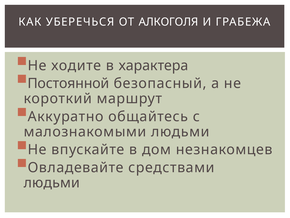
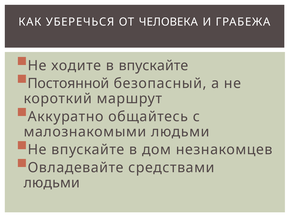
АЛКОГОЛЯ: АЛКОГОЛЯ -> ЧЕЛОВЕКА (168, 22)
в характера: характера -> впускайте (153, 65)
